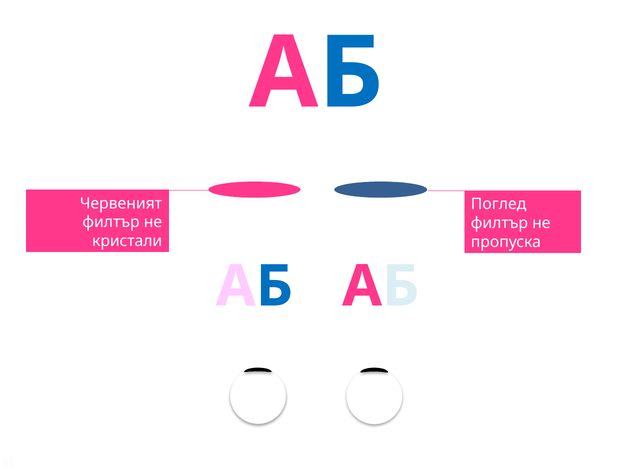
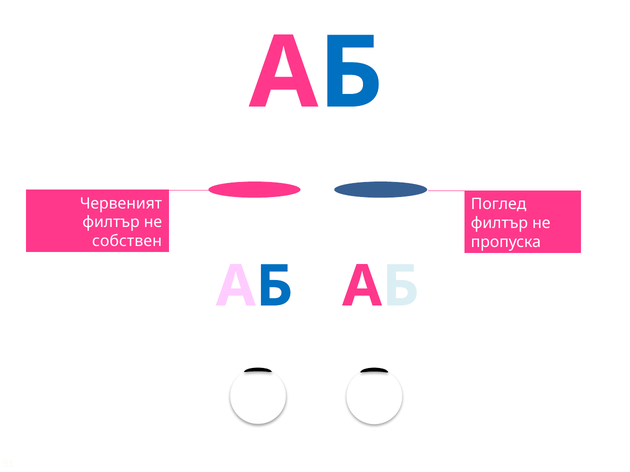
кристали: кристали -> собствен (127, 241)
